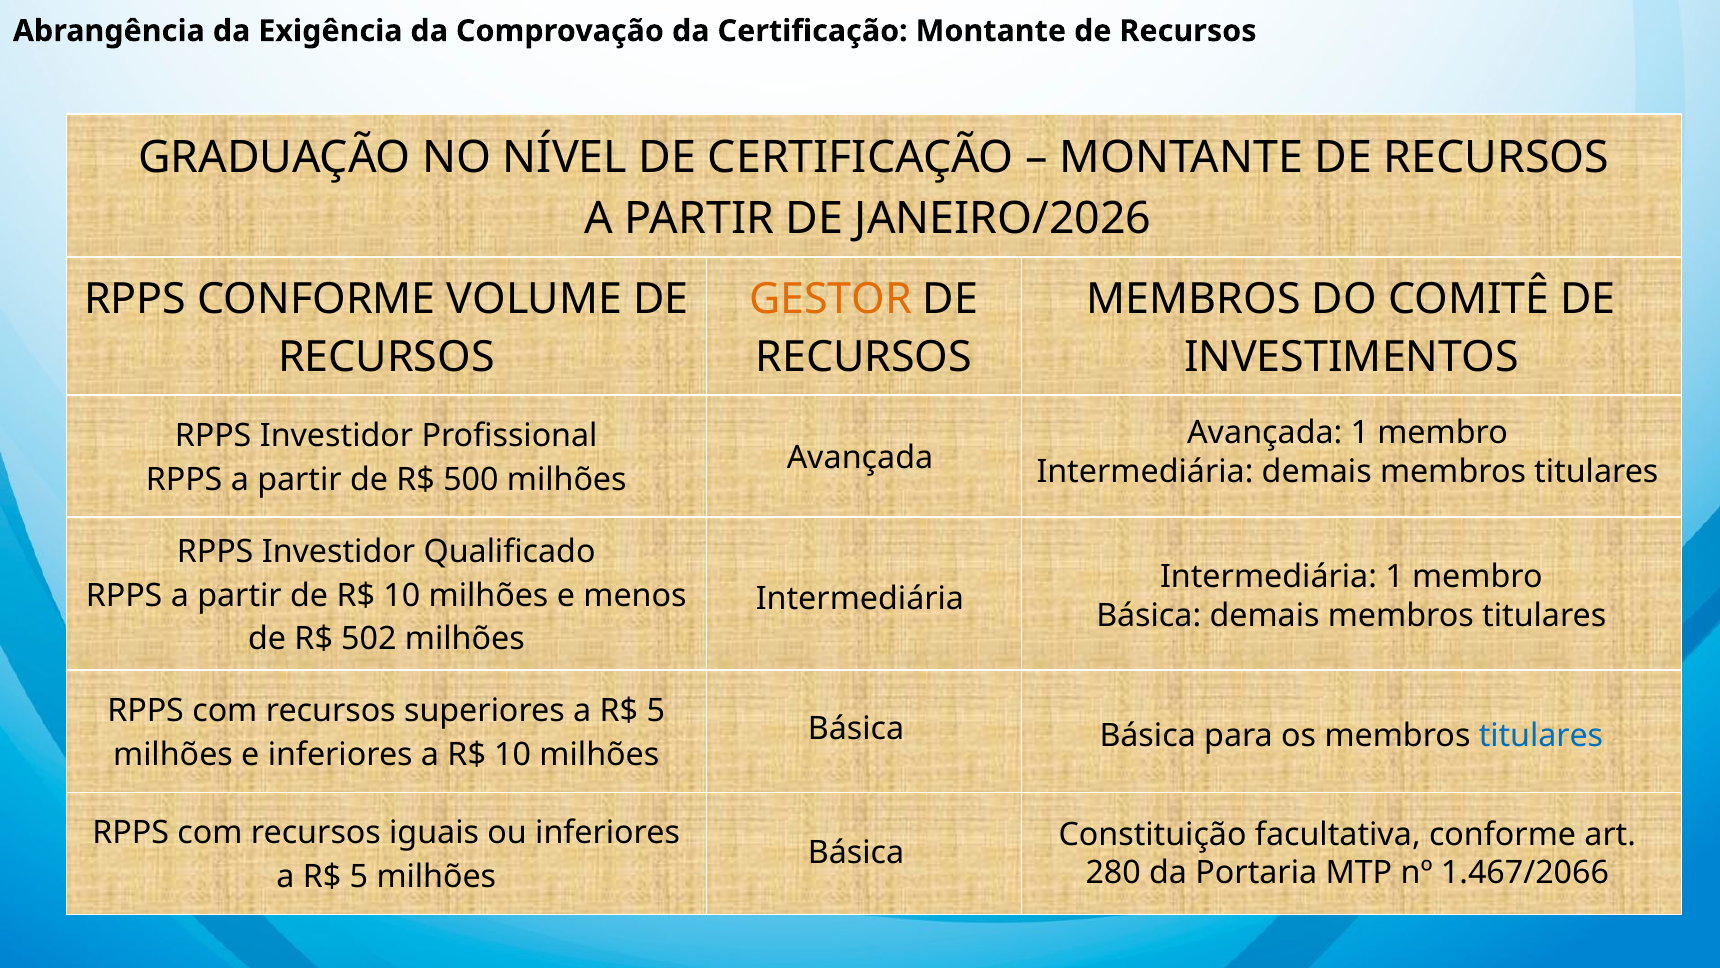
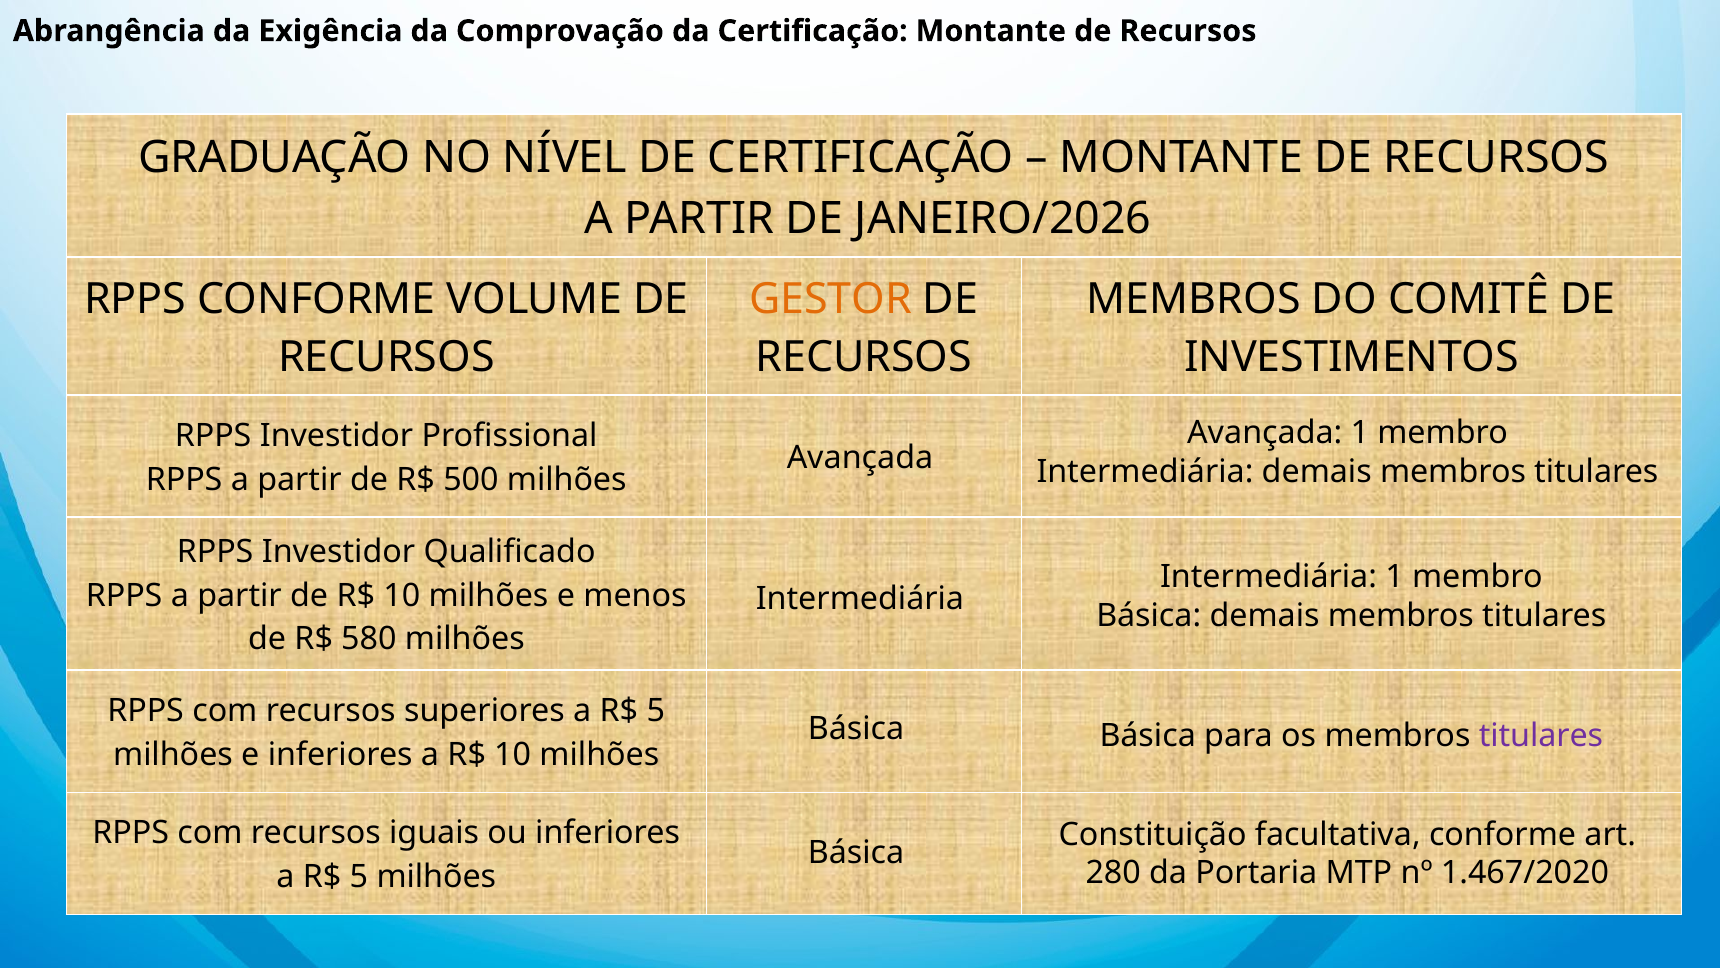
502: 502 -> 580 (369, 639)
titulares colour: blue -> purple (1541, 736)
1.467/2066: 1.467/2066 -> 1.467/2020 (1525, 873)
